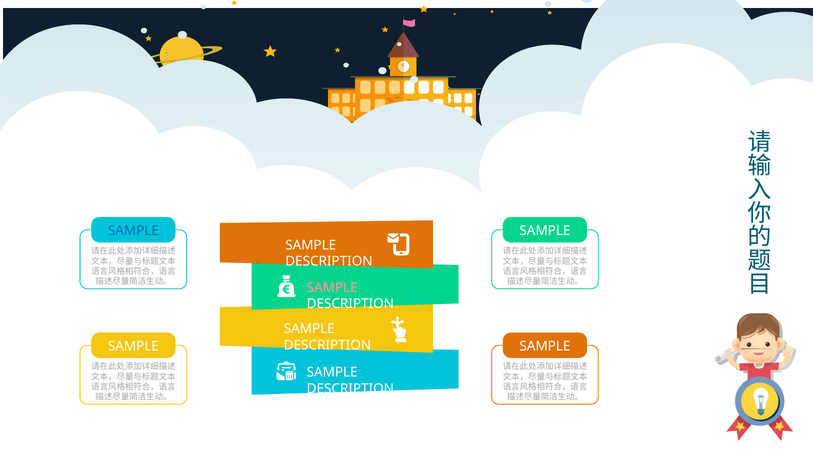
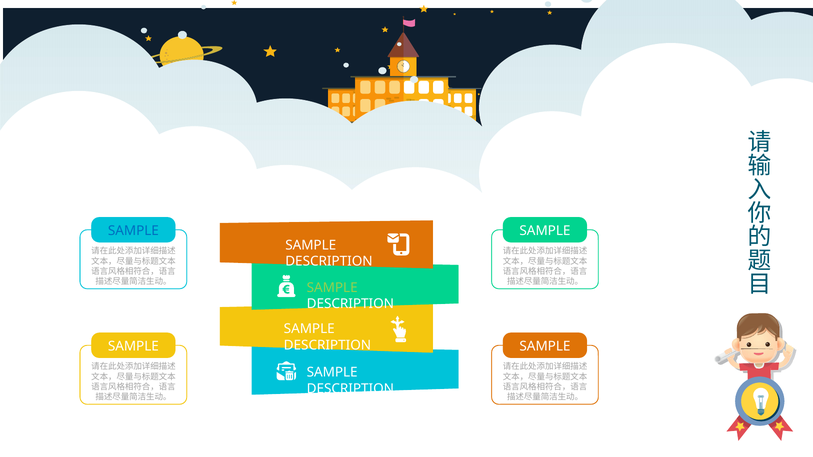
SAMPLE colour: pink -> light green (332, 288)
